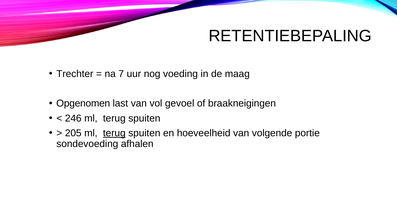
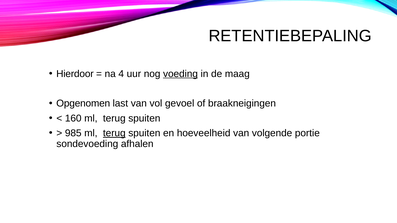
Trechter: Trechter -> Hierdoor (75, 74)
7: 7 -> 4 (121, 74)
voeding underline: none -> present (181, 74)
246: 246 -> 160 (73, 118)
205: 205 -> 985 (73, 133)
